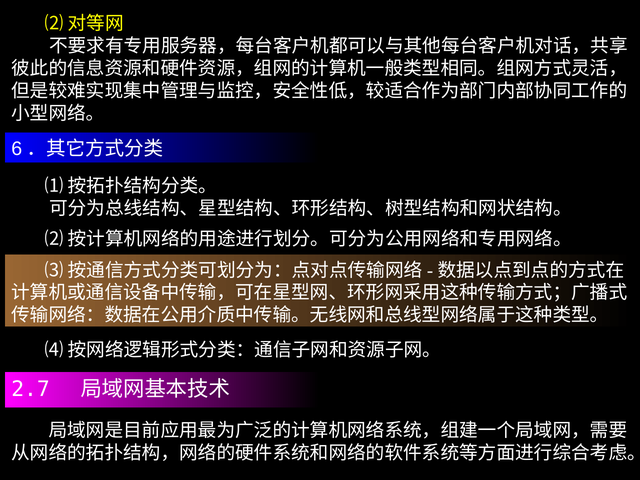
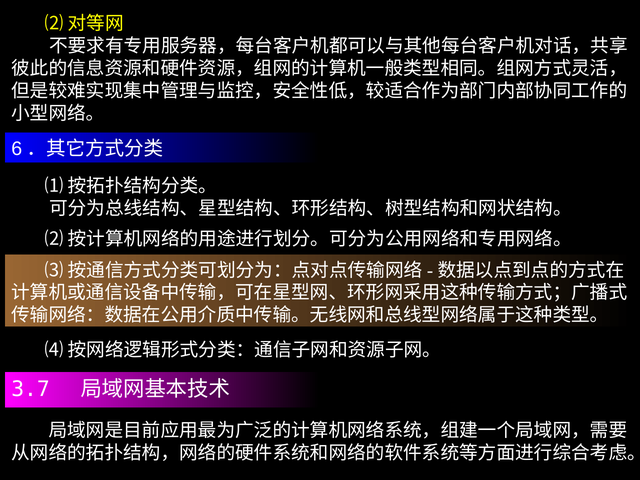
2.7: 2.7 -> 3.7 (31, 389)
